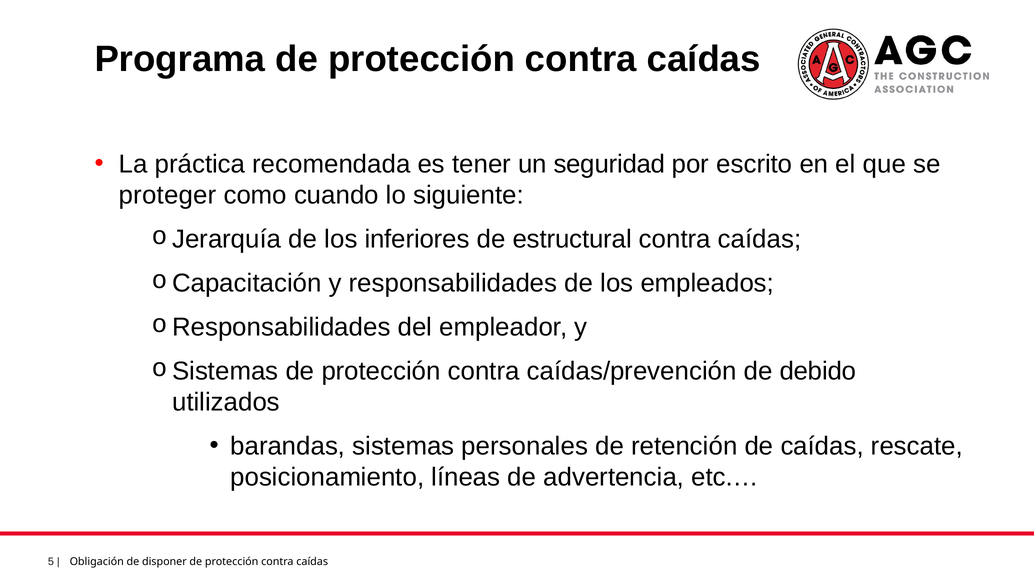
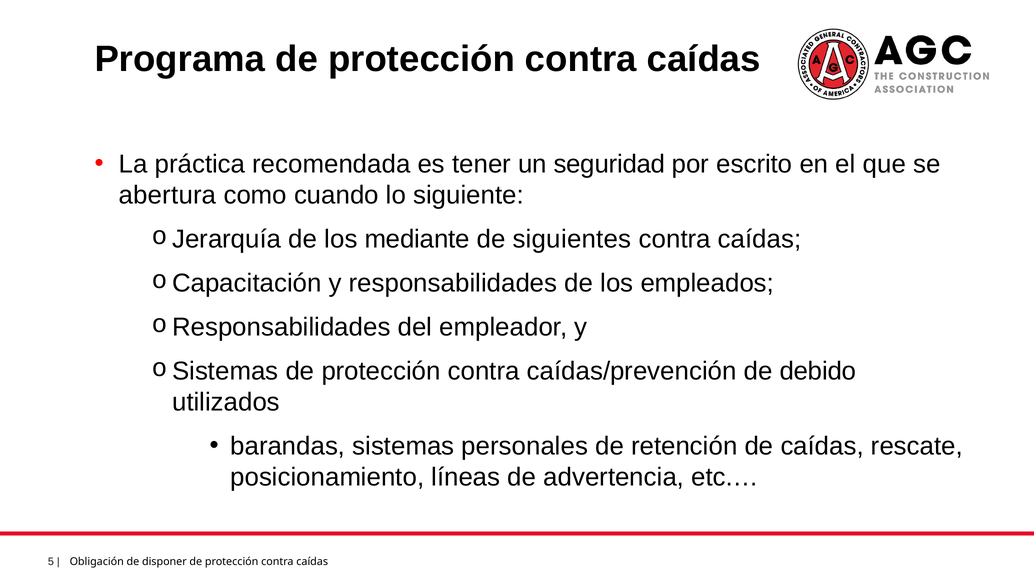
proteger: proteger -> abertura (168, 195)
inferiores: inferiores -> mediante (417, 239)
estructural: estructural -> siguientes (572, 239)
